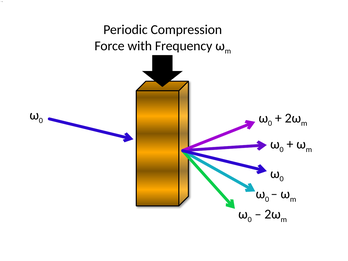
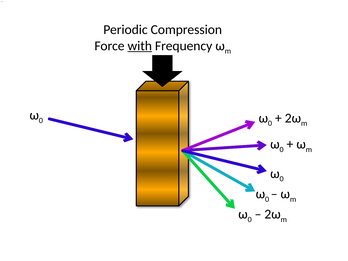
with underline: none -> present (140, 46)
